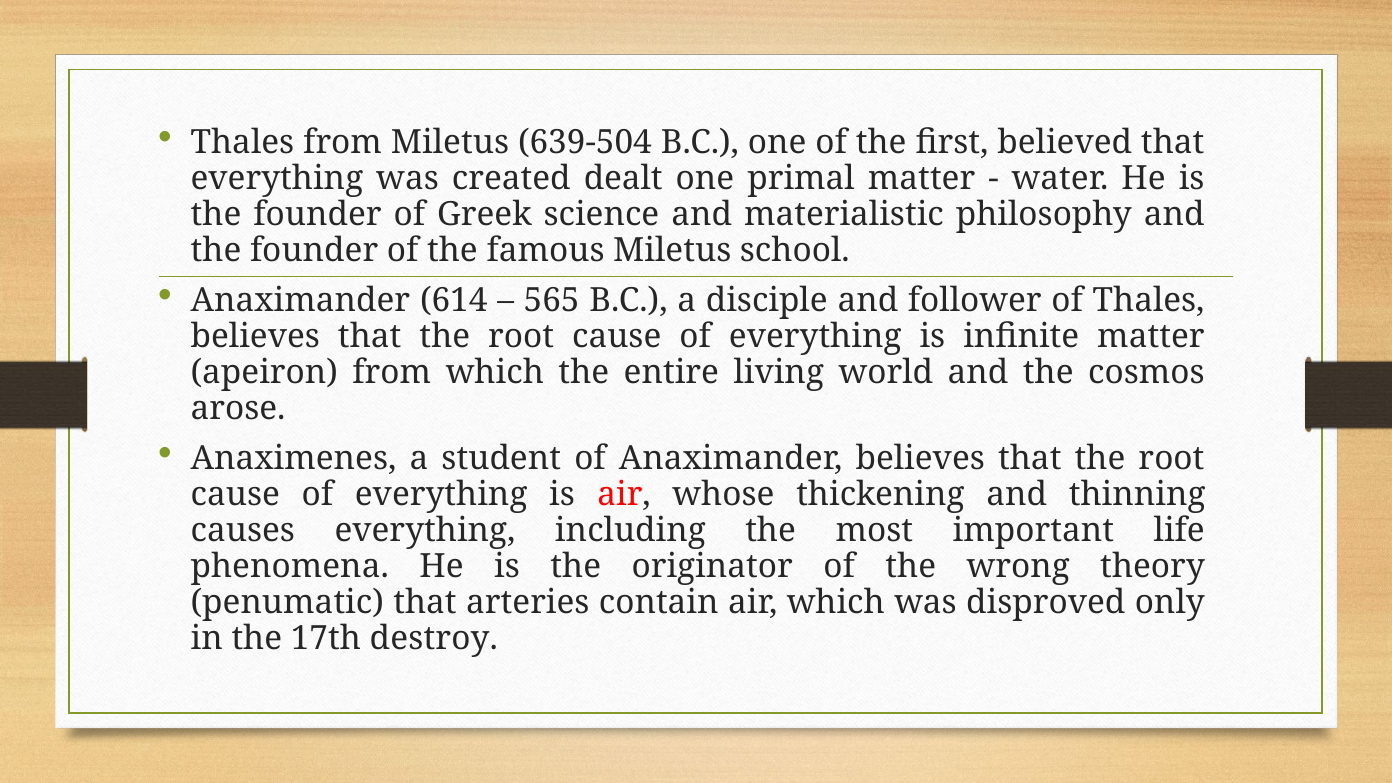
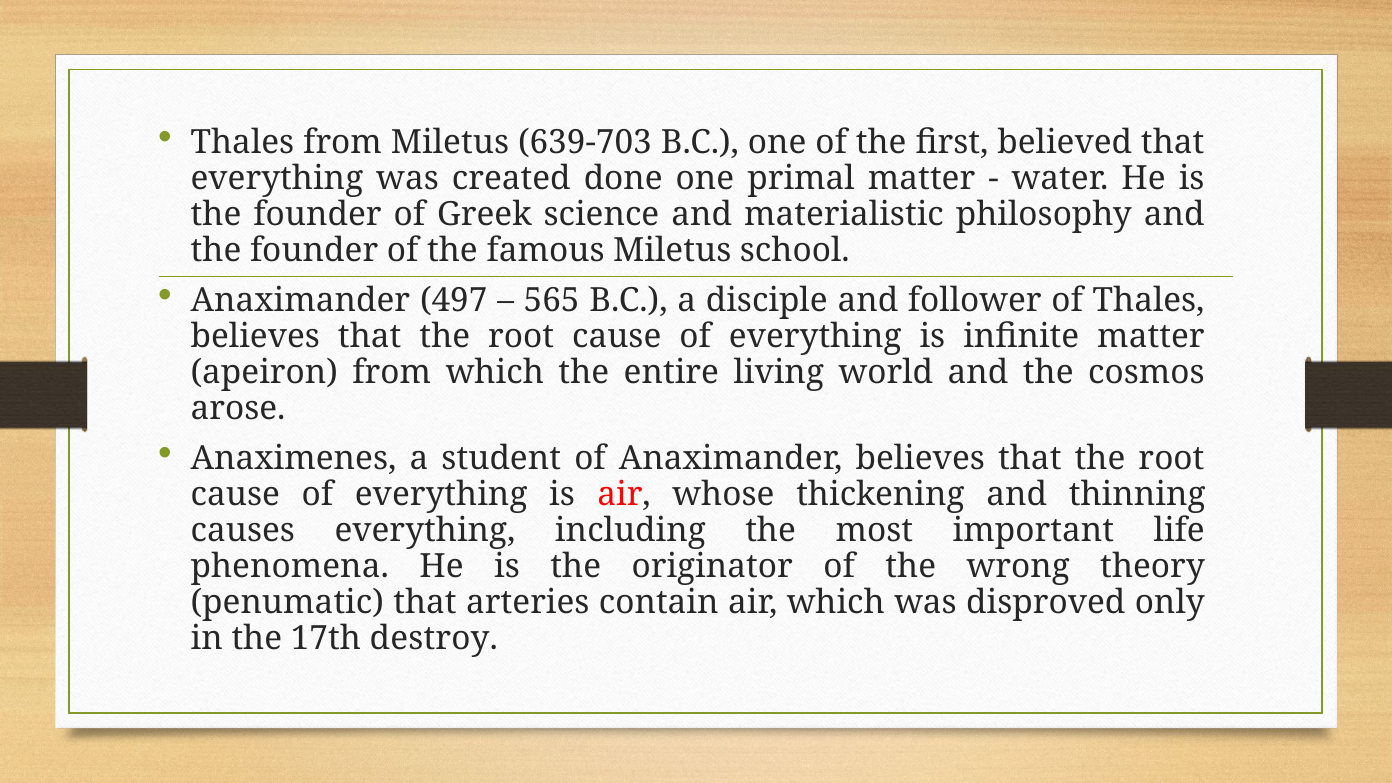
639-504: 639-504 -> 639-703 (585, 142)
dealt: dealt -> done (623, 178)
614: 614 -> 497 (454, 300)
